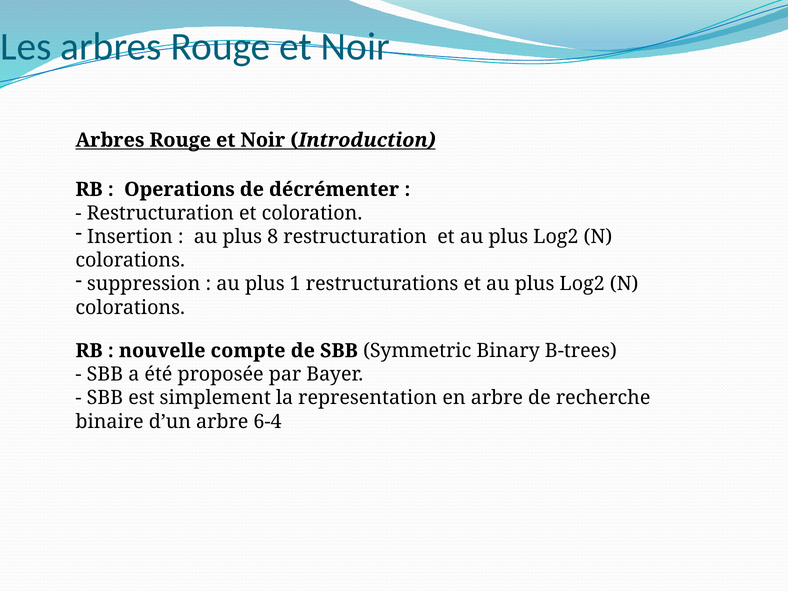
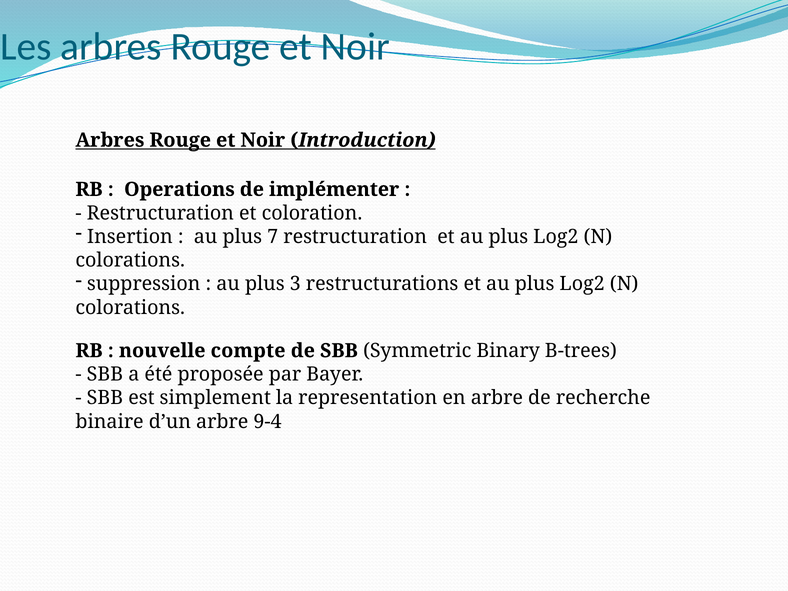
décrémenter: décrémenter -> implémenter (334, 189)
8: 8 -> 7 (273, 237)
1: 1 -> 3 (295, 284)
6-4: 6-4 -> 9-4 (268, 422)
